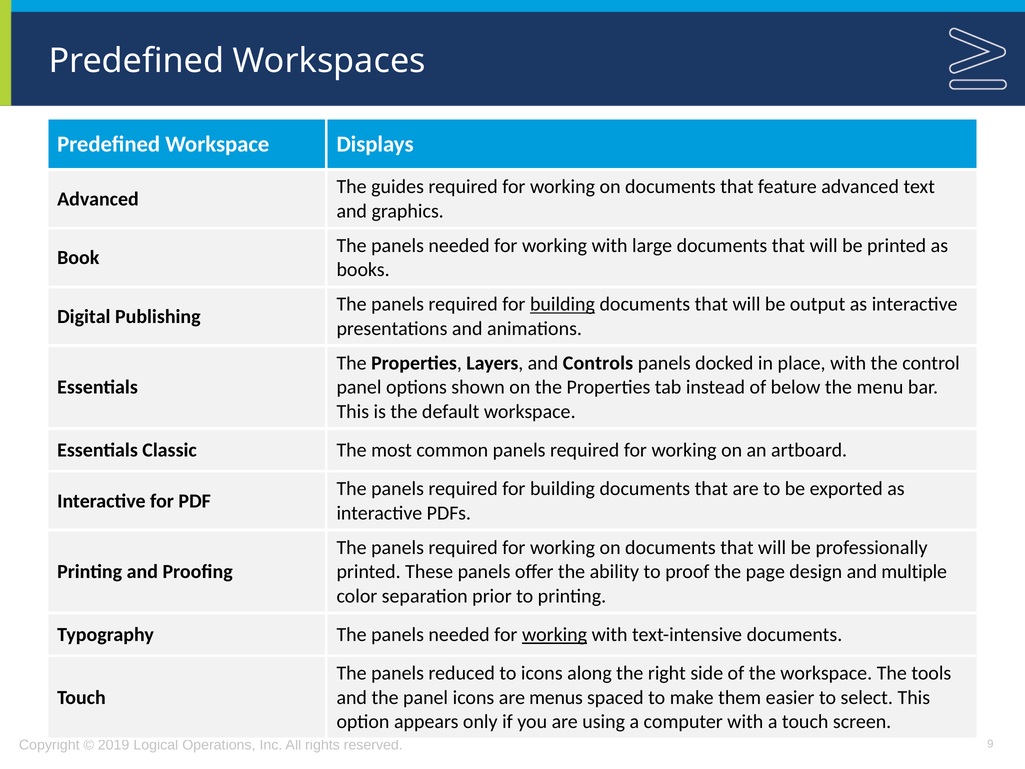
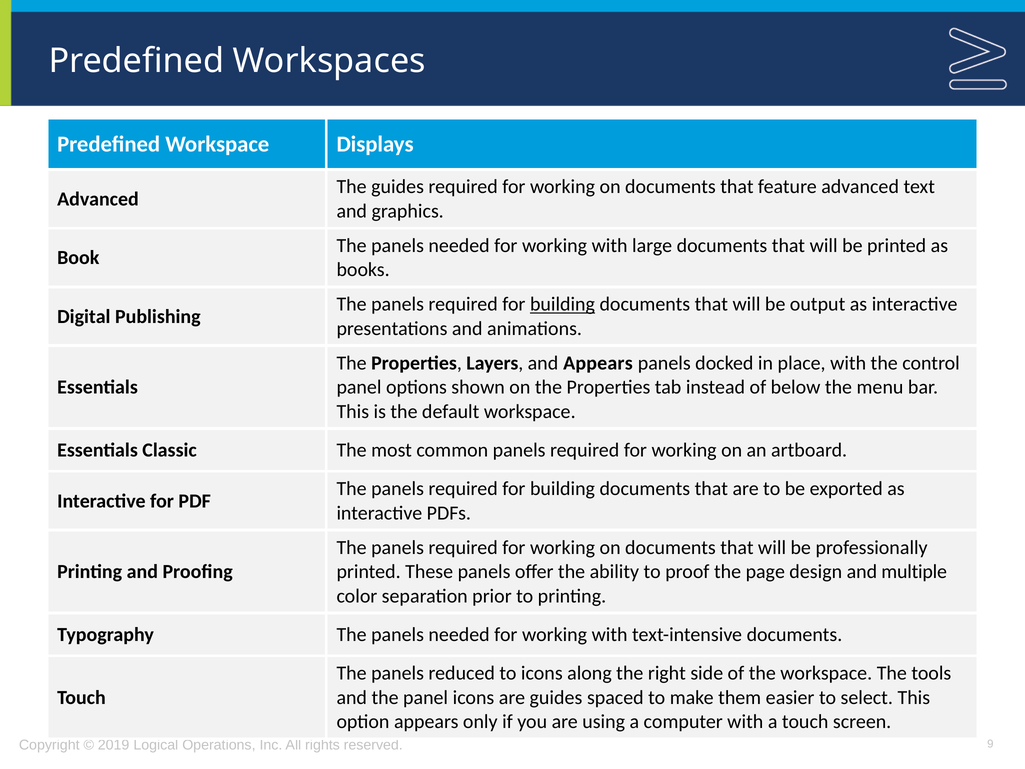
and Controls: Controls -> Appears (598, 363)
working underline: present -> none (555, 634)
are menus: menus -> guides (556, 697)
